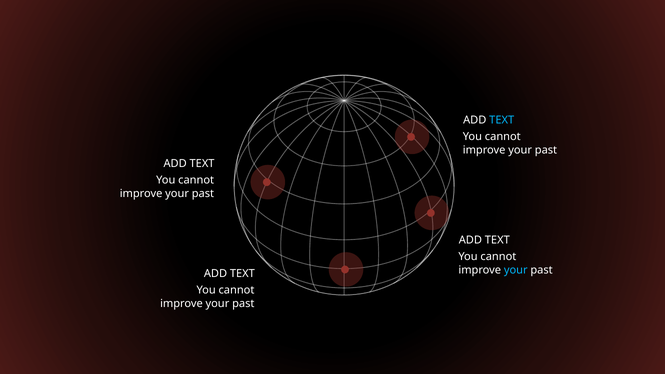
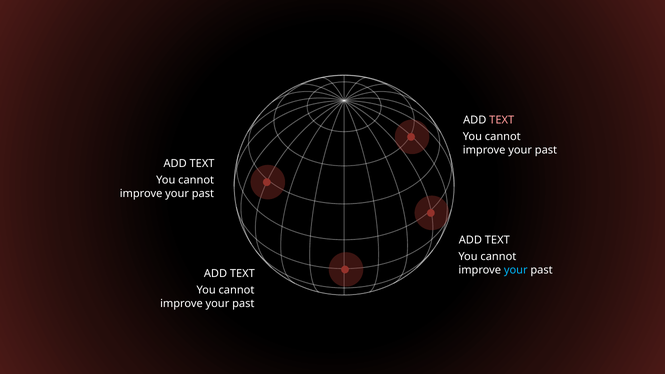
TEXT colour: light blue -> pink (502, 120)
